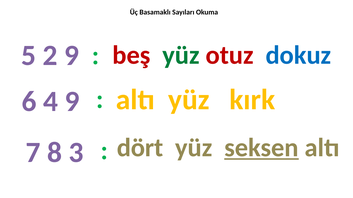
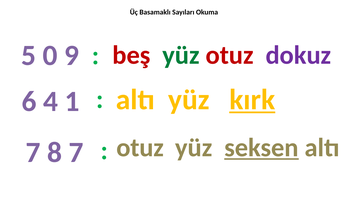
2: 2 -> 0 (50, 56)
dokuz colour: blue -> purple (298, 55)
4 9: 9 -> 1 (72, 102)
kırk underline: none -> present (252, 100)
8 3: 3 -> 7 (76, 153)
dört: dört -> otuz (140, 148)
